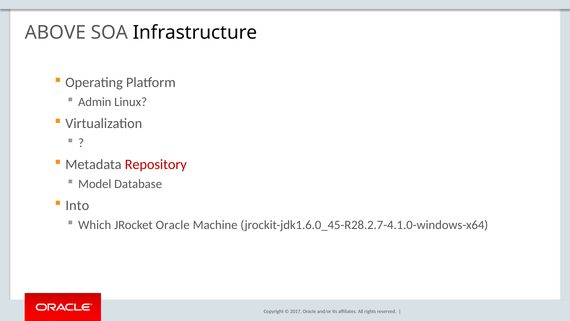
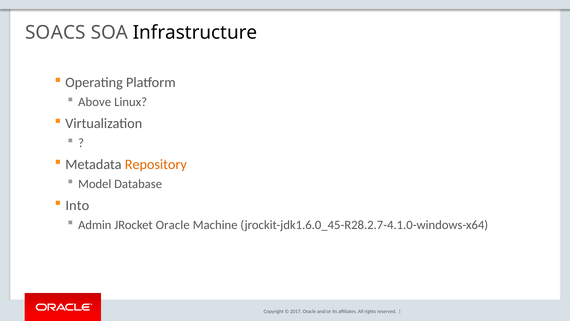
ABOVE: ABOVE -> SOACS (55, 33)
Admin: Admin -> Above (95, 102)
Repository colour: red -> orange (156, 164)
Which: Which -> Admin (95, 225)
